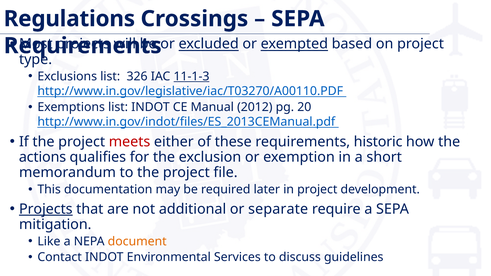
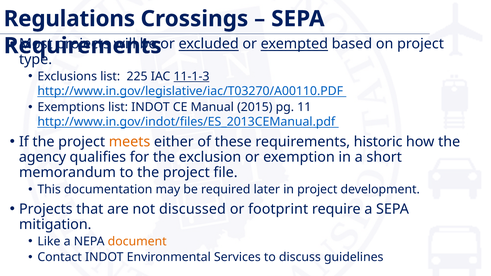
326: 326 -> 225 (137, 76)
2012: 2012 -> 2015 (255, 107)
20: 20 -> 11 (304, 107)
meets colour: red -> orange (130, 142)
actions: actions -> agency (43, 157)
Projects underline: present -> none (46, 209)
additional: additional -> discussed (192, 209)
separate: separate -> footprint (278, 209)
